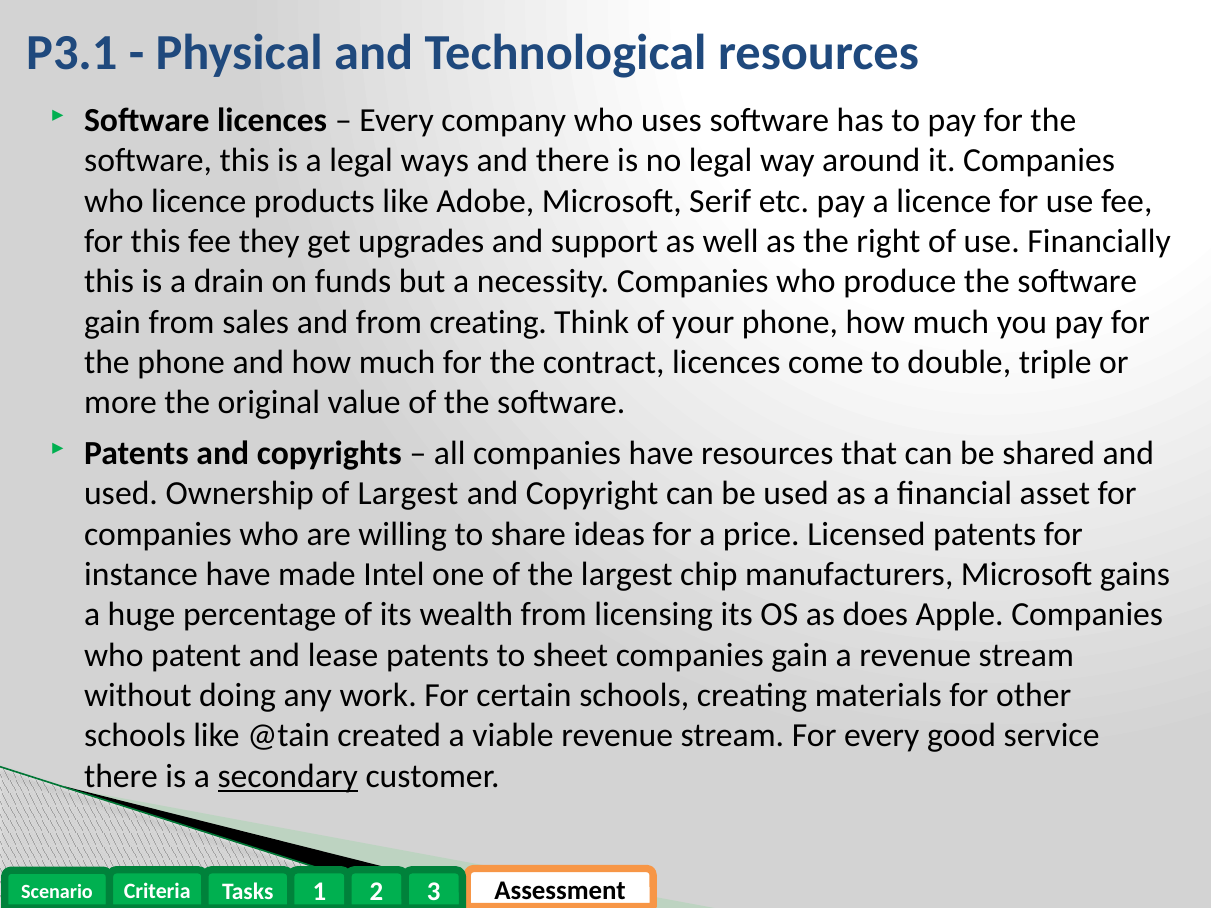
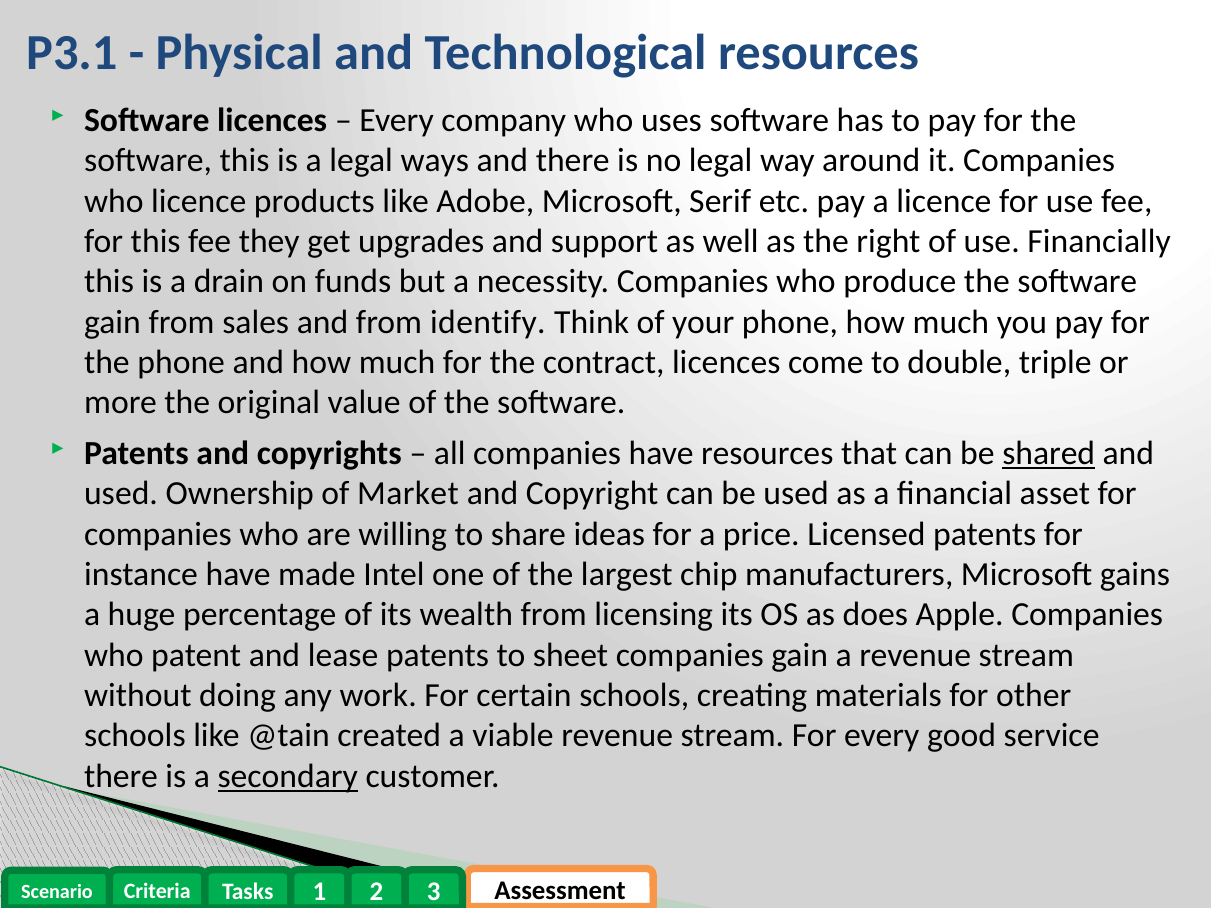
from creating: creating -> identify (488, 322)
shared underline: none -> present (1049, 453)
of Largest: Largest -> Market (408, 494)
